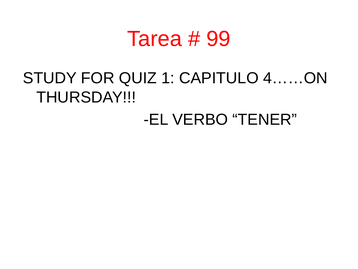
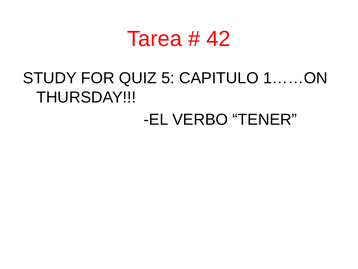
99: 99 -> 42 (218, 39)
1: 1 -> 5 (168, 78)
4……ON: 4……ON -> 1……ON (295, 78)
